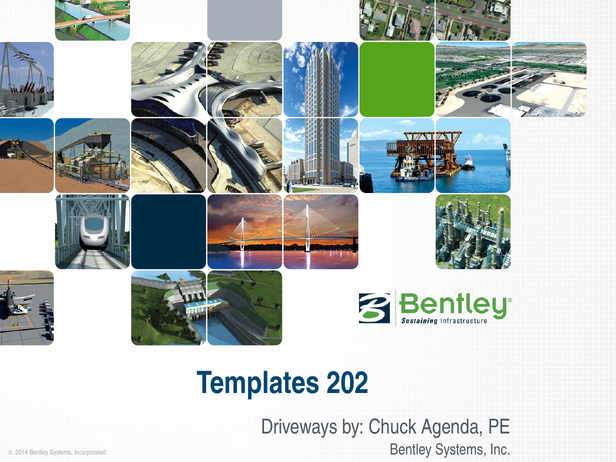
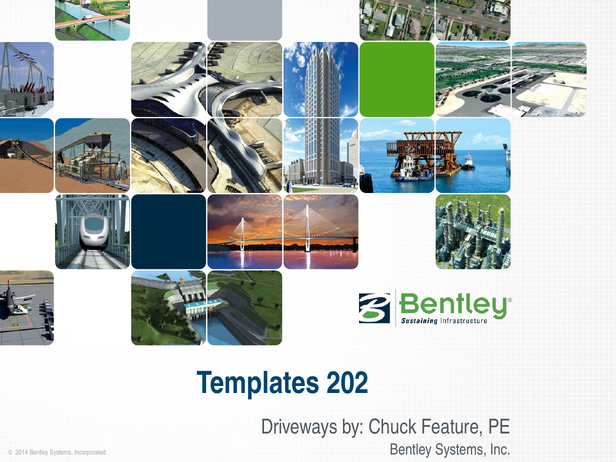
Agenda: Agenda -> Feature (452, 427)
